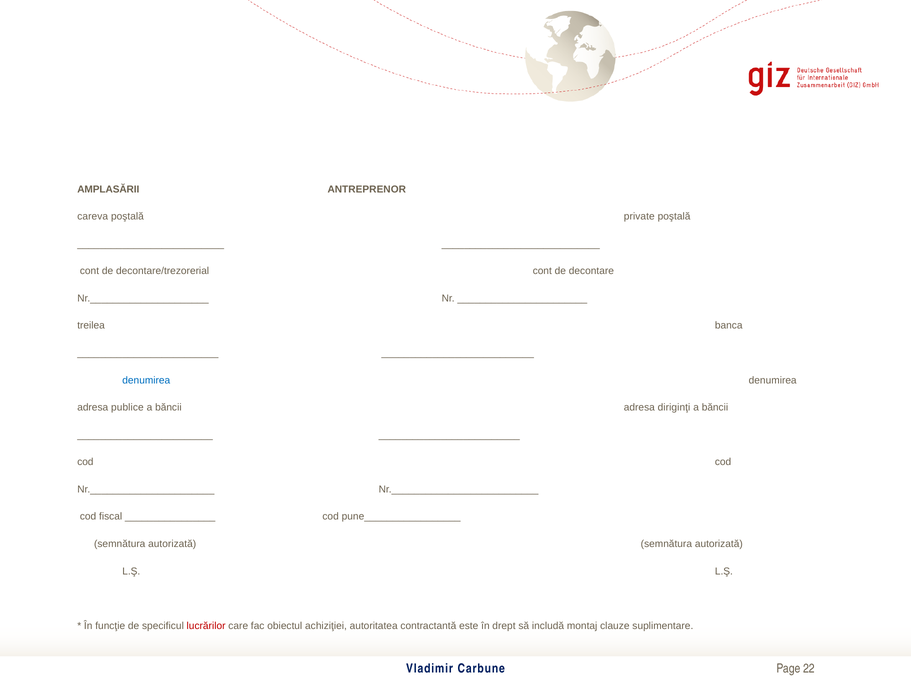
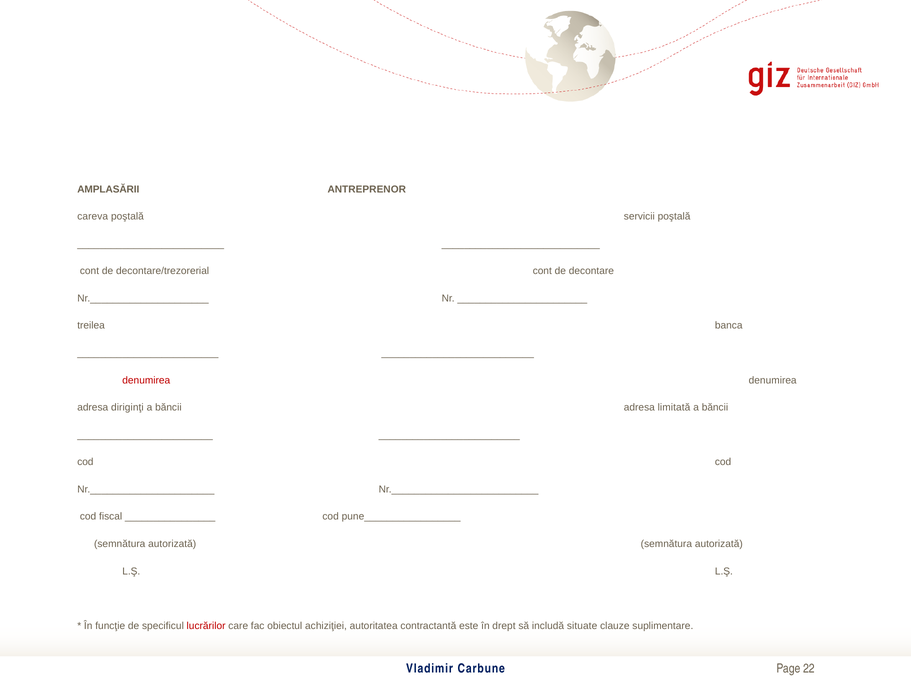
private: private -> servicii (639, 217)
denumirea colour: blue -> red (146, 380)
publice: publice -> diriginţi (127, 408)
diriginţi: diriginţi -> limitată (674, 408)
montaj: montaj -> situate (582, 626)
